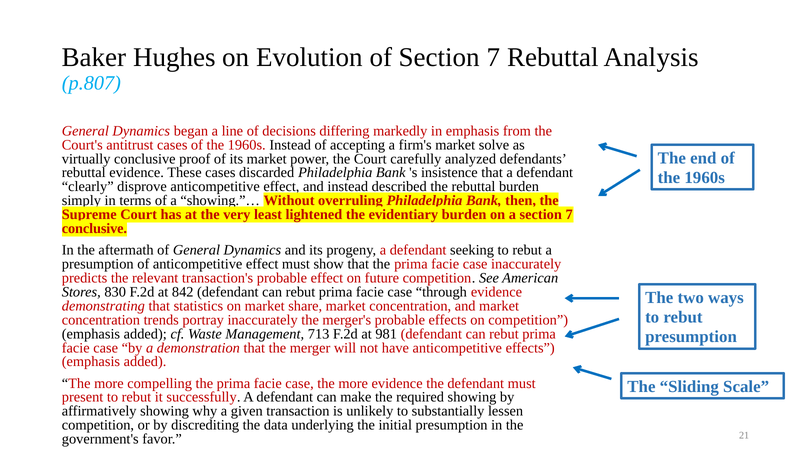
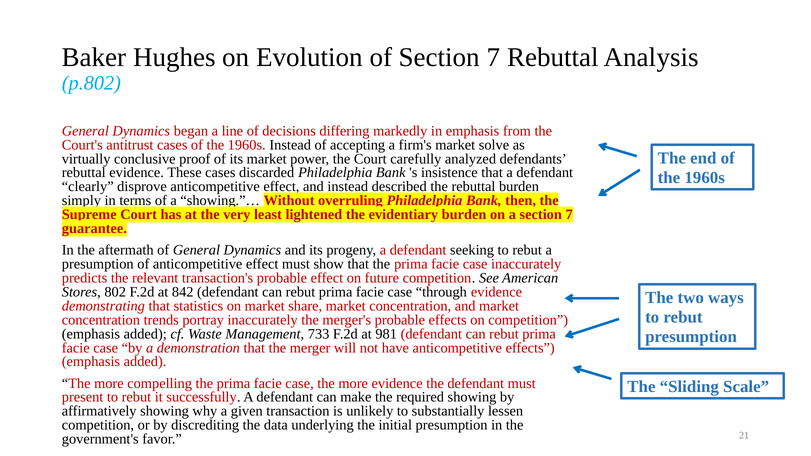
p.807: p.807 -> p.802 (91, 83)
conclusive: conclusive -> guarantee (94, 229)
830: 830 -> 802 (115, 292)
713: 713 -> 733 (319, 334)
